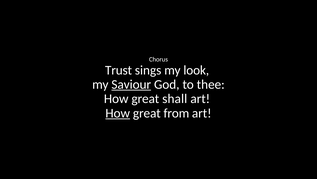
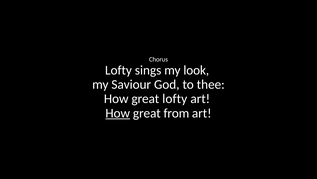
Trust: Trust -> Lofty (118, 70)
Saviour underline: present -> none (131, 84)
great shall: shall -> lofty (175, 98)
